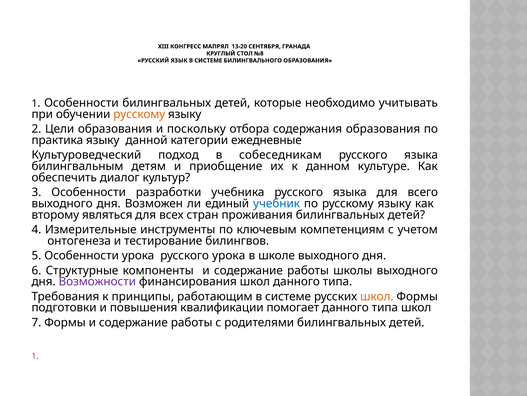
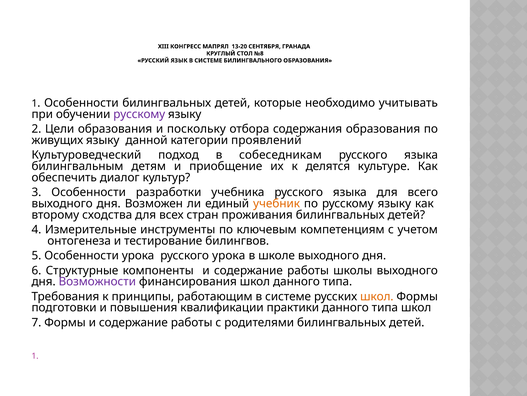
русскому colour: orange -> purple (139, 114)
практика: практика -> живущих (57, 140)
ежедневные: ежедневные -> проявлений (266, 140)
данном: данном -> делятся (328, 166)
учебник colour: blue -> orange (277, 203)
являться: являться -> сходства (107, 214)
помогает: помогает -> практики (293, 307)
